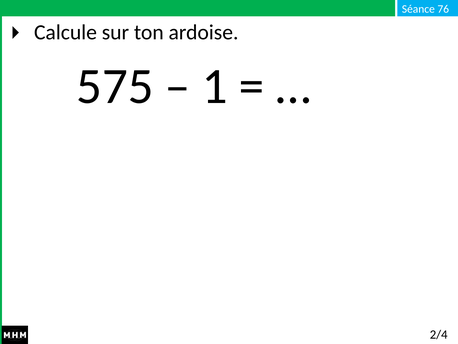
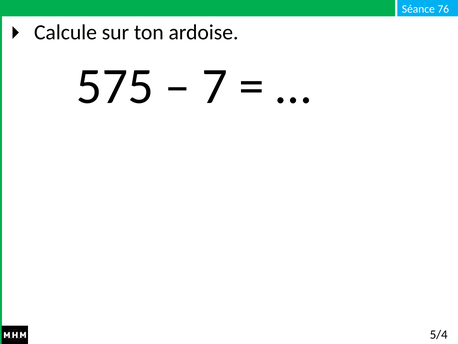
1: 1 -> 7 (215, 86)
2/4: 2/4 -> 5/4 (439, 334)
